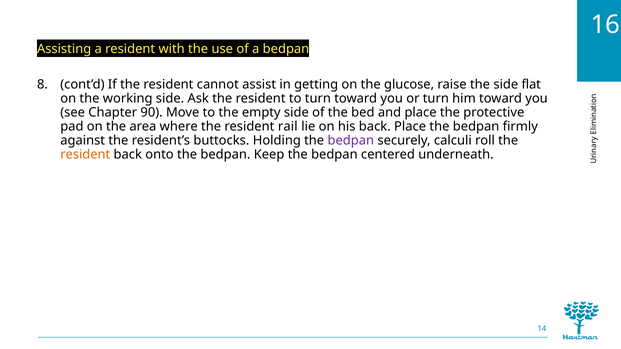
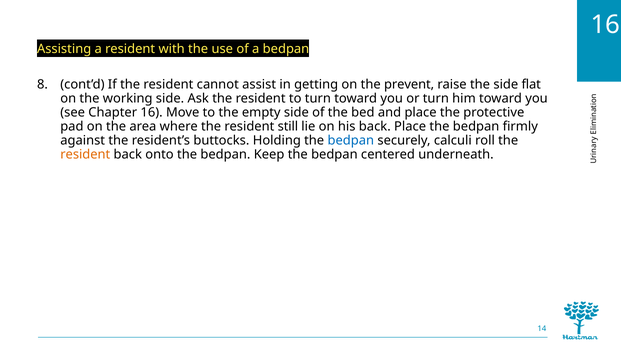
glucose: glucose -> prevent (409, 85)
Chapter 90: 90 -> 16 (152, 113)
rail: rail -> still (288, 127)
bedpan colour: purple -> blue (351, 141)
